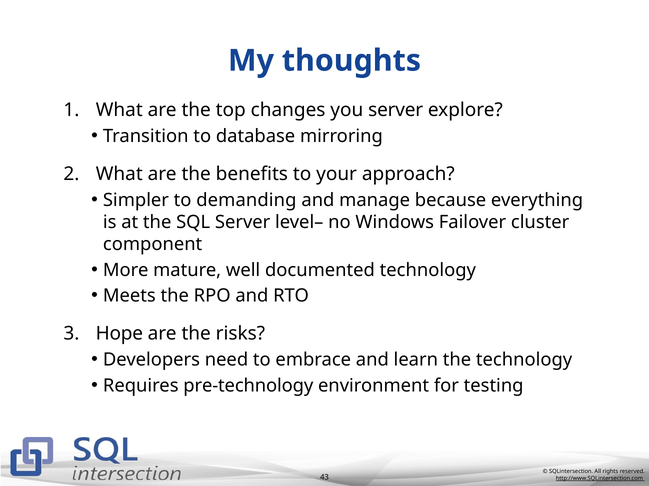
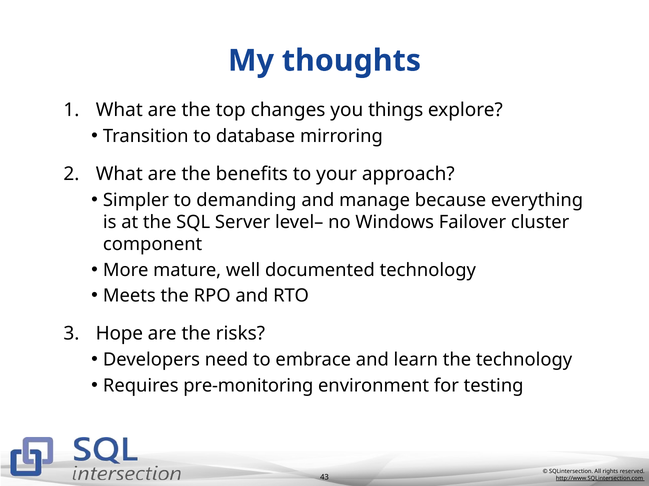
you server: server -> things (396, 110)
pre-technology: pre-technology -> pre-monitoring (248, 386)
